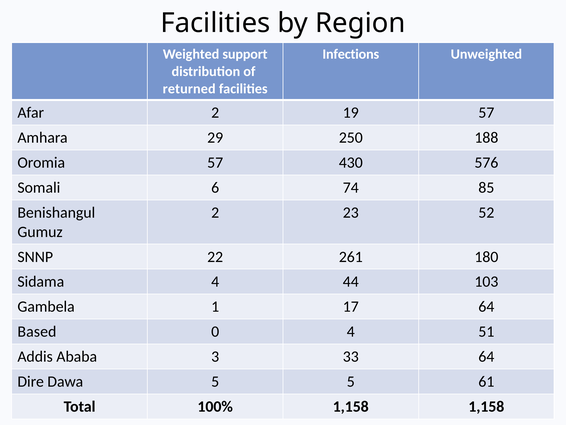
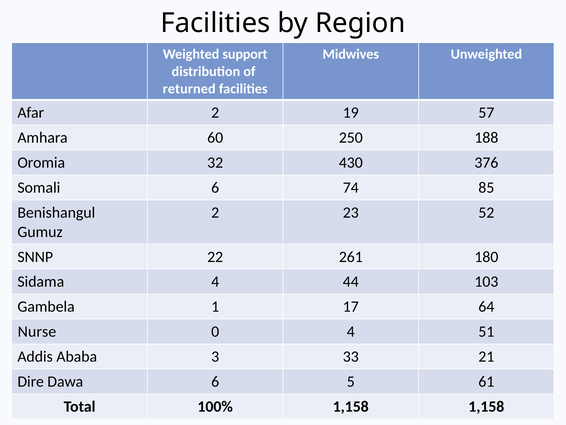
Infections: Infections -> Midwives (351, 54)
29: 29 -> 60 (215, 138)
Oromia 57: 57 -> 32 (215, 162)
576: 576 -> 376 (486, 162)
Based: Based -> Nurse (37, 331)
33 64: 64 -> 21 (486, 356)
Dawa 5: 5 -> 6 (215, 381)
